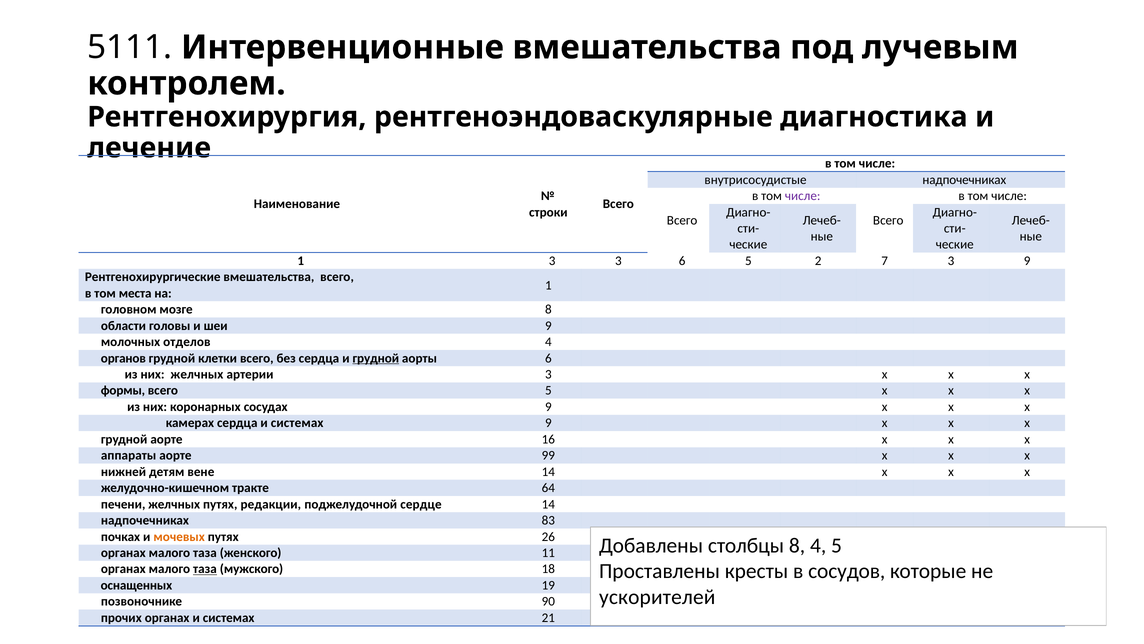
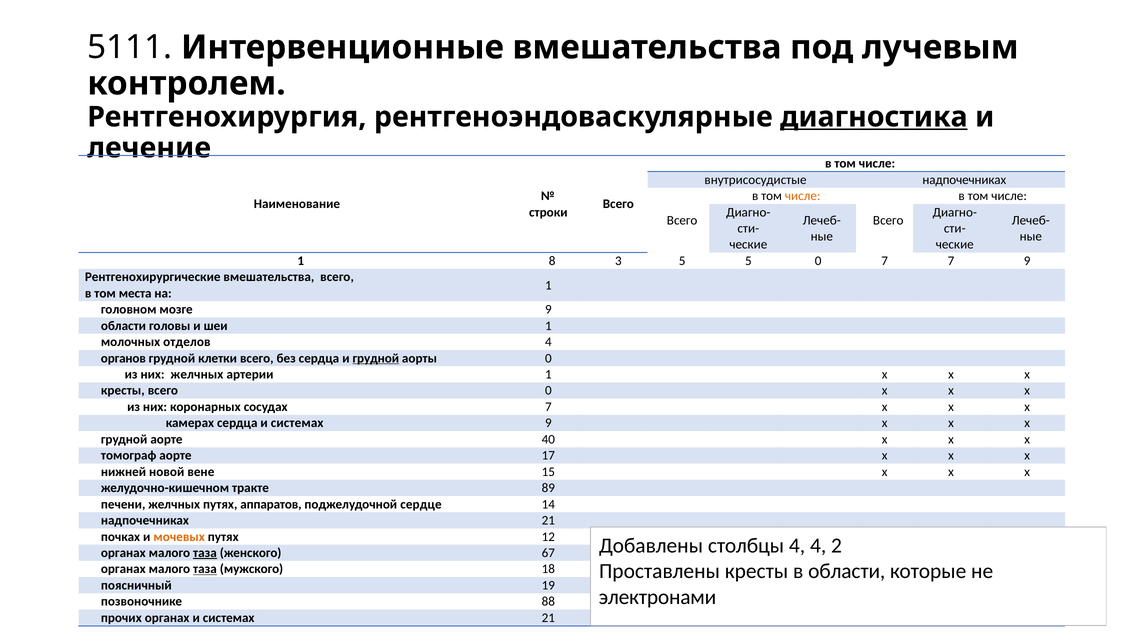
диагностика underline: none -> present (874, 117)
числе colour: purple -> orange (803, 196)
1 3: 3 -> 8 (552, 261)
3 6: 6 -> 5 (682, 261)
5 2: 2 -> 0 (818, 261)
7 3: 3 -> 7 (951, 261)
мозге 8: 8 -> 9 (548, 309)
шеи 9: 9 -> 1 (548, 325)
аорты 6: 6 -> 0 (548, 358)
артерии 3: 3 -> 1 (548, 374)
формы: формы -> кресты (123, 390)
всего 5: 5 -> 0 (548, 390)
сосудах 9: 9 -> 7 (548, 407)
16: 16 -> 40 (548, 439)
аппараты: аппараты -> томограф (129, 455)
99: 99 -> 17 (548, 455)
детям: детям -> новой (167, 471)
вене 14: 14 -> 15 (548, 471)
64: 64 -> 89 (548, 488)
редакции: редакции -> аппаратов (271, 504)
надпочечниках 83: 83 -> 21 (548, 520)
26: 26 -> 12 (548, 536)
столбцы 8: 8 -> 4 (797, 545)
4 5: 5 -> 2 (836, 545)
таза underline: none -> present (205, 552)
11: 11 -> 67 (548, 552)
в сосудов: сосудов -> области (847, 571)
оснащенных: оснащенных -> поясничный (136, 585)
ускорителей: ускорителей -> электронами (657, 596)
90: 90 -> 88 (548, 601)
